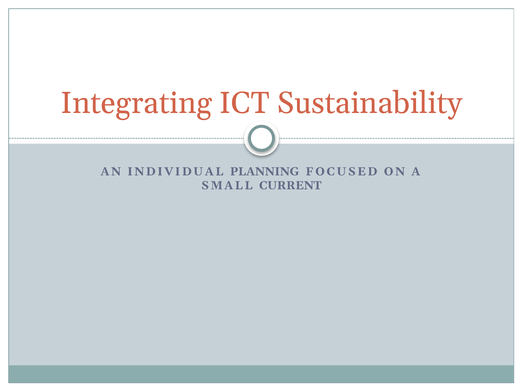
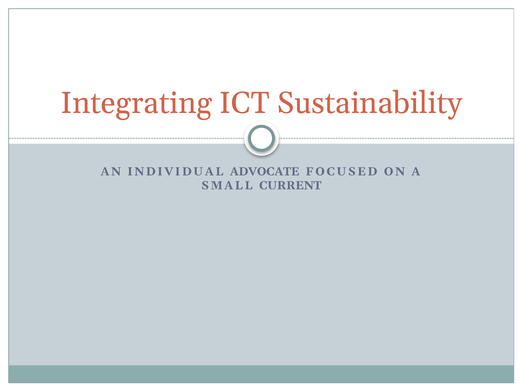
PLANNING: PLANNING -> ADVOCATE (265, 172)
